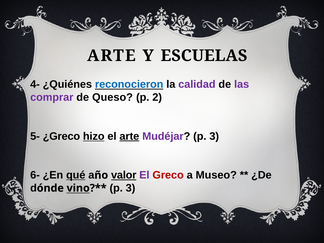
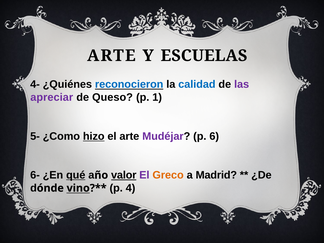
calidad colour: purple -> blue (197, 84)
comprar: comprar -> apreciar (52, 97)
2: 2 -> 1 (157, 97)
¿Greco: ¿Greco -> ¿Como (61, 136)
arte underline: present -> none (129, 136)
Mudéjar p 3: 3 -> 6 (214, 136)
Greco colour: red -> orange (168, 175)
Museo: Museo -> Madrid (216, 175)
3: 3 -> 4 (131, 188)
